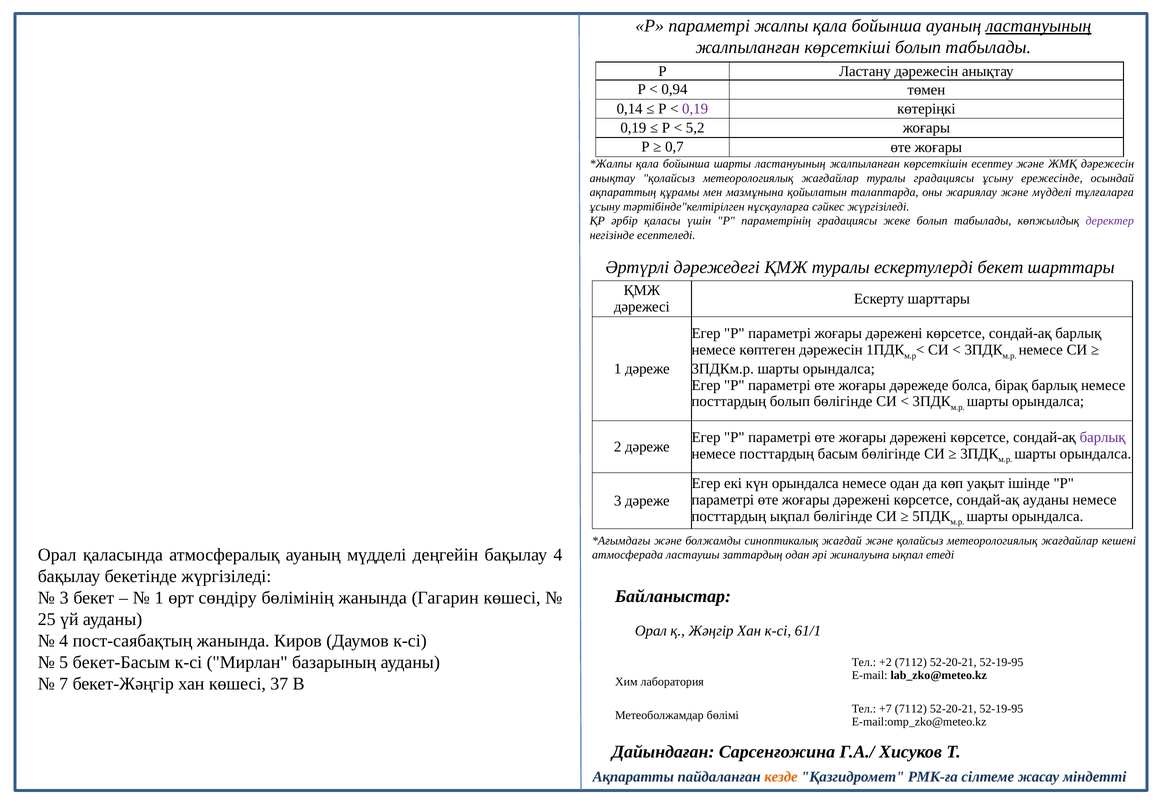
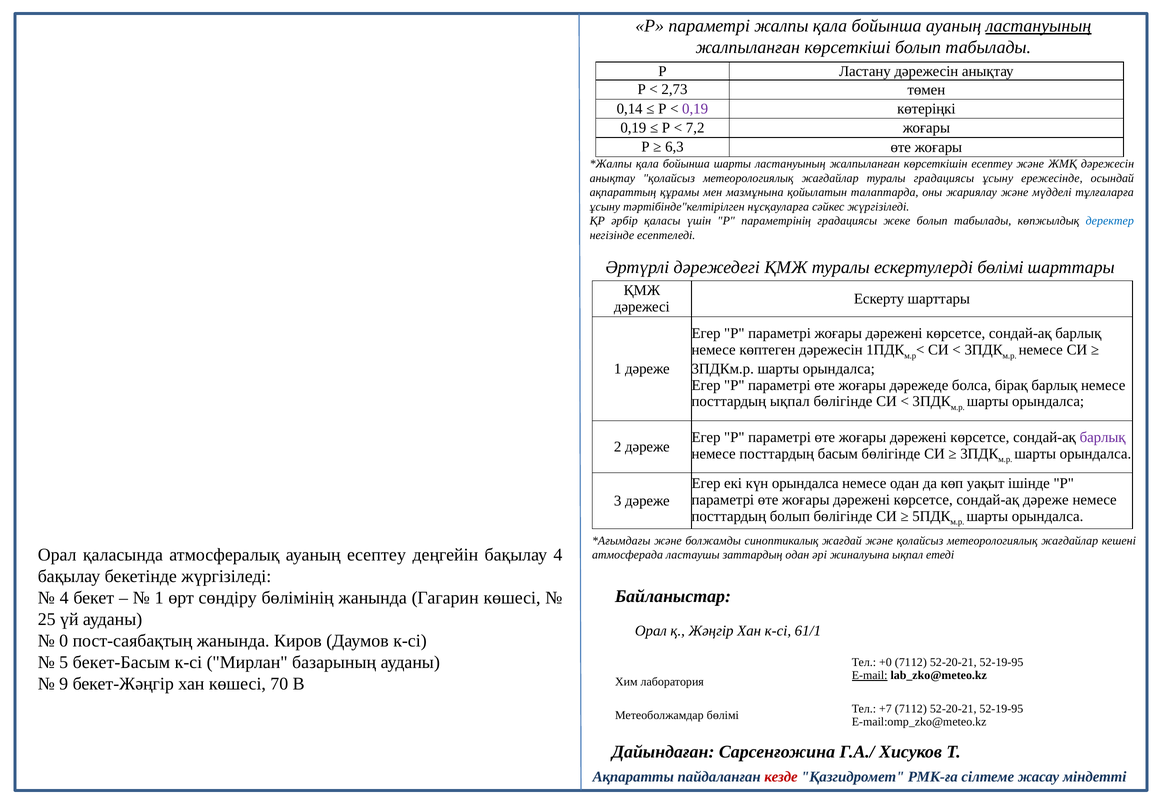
0,94: 0,94 -> 2,73 (674, 90)
5,2: 5,2 -> 7,2 (695, 128)
0,7: 0,7 -> 6,3 (674, 147)
деректер colour: purple -> blue (1110, 221)
ескертулерді бекет: бекет -> бөлімі (1000, 268)
посттардың болып: болып -> ықпал (790, 402)
сондай-ақ ауданы: ауданы -> дәреже (1046, 500)
посттардың ықпал: ықпал -> болып (790, 516)
ауаның мүдделі: мүдделі -> есептеу (377, 555)
3: 3 -> 4 (64, 598)
4: 4 -> 0 (64, 641)
+2: +2 -> +0 (885, 663)
E-mail underline: none -> present (870, 676)
7: 7 -> 9 (64, 684)
37: 37 -> 70 (279, 684)
кезде colour: orange -> red (781, 777)
